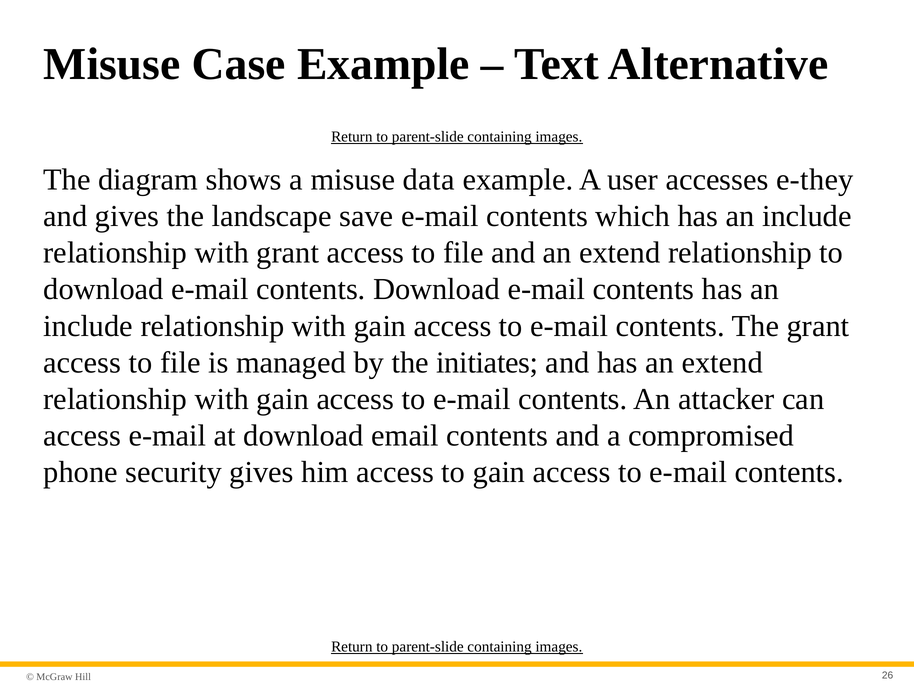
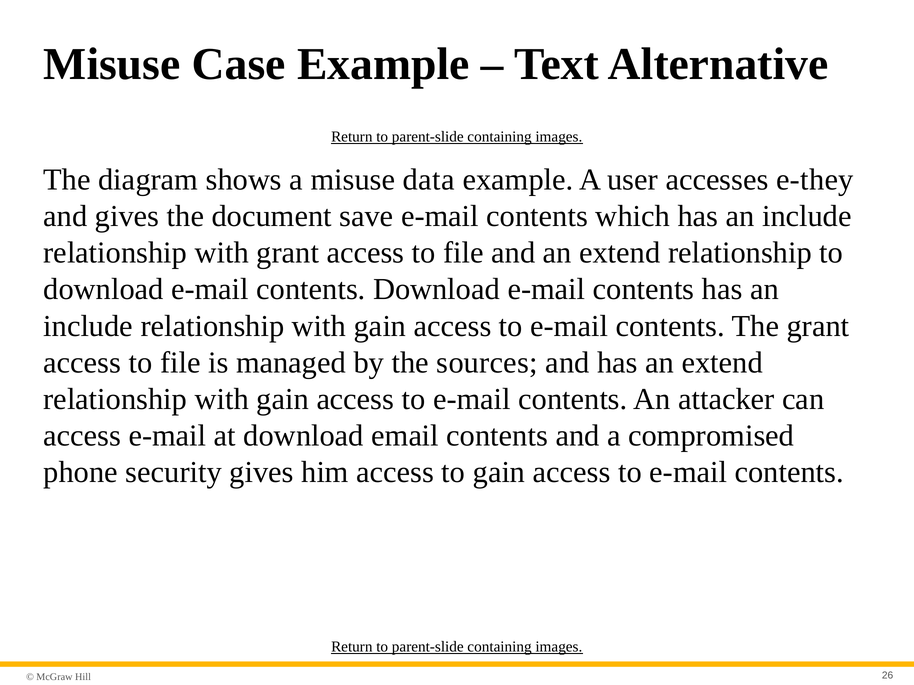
landscape: landscape -> document (272, 217)
initiates: initiates -> sources (487, 363)
